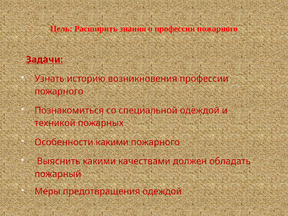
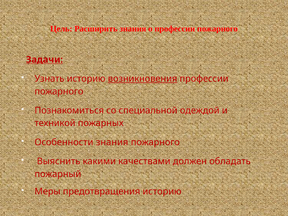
возникновения underline: none -> present (143, 79)
Особенности какими: какими -> знания (112, 142)
предотвращения одеждой: одеждой -> историю (162, 191)
